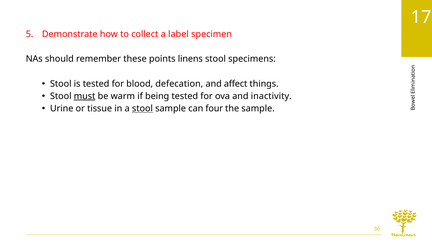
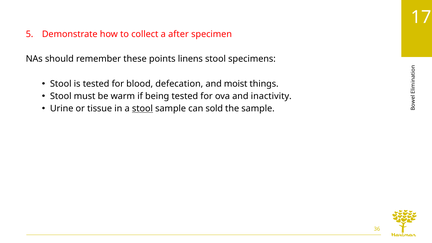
label: label -> after (178, 34)
affect: affect -> moist (236, 84)
must underline: present -> none (85, 96)
four: four -> sold (214, 109)
